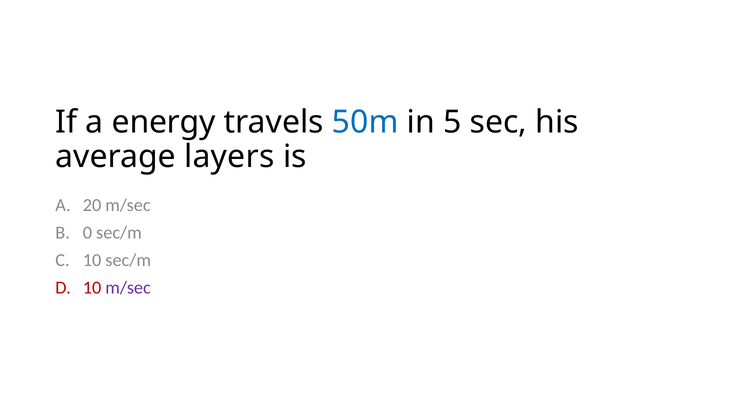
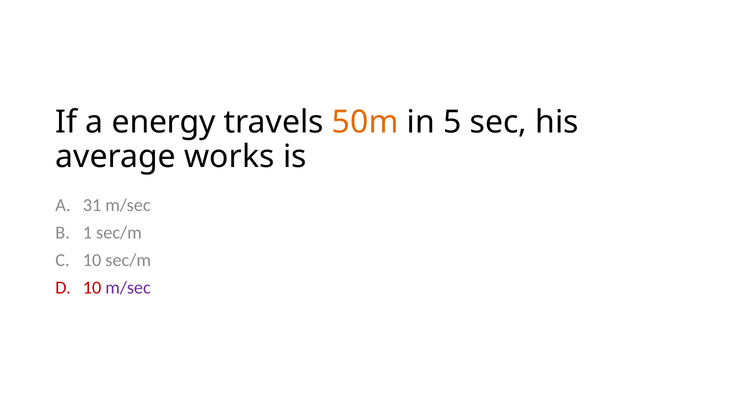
50m colour: blue -> orange (365, 122)
layers: layers -> works (229, 157)
20: 20 -> 31 (92, 206)
0: 0 -> 1 (87, 233)
